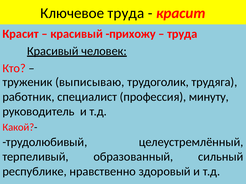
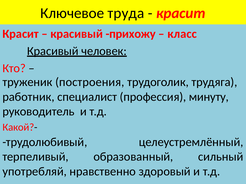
труда: труда -> класс (182, 34)
выписываю: выписываю -> построения (90, 82)
республике: республике -> употребляй (35, 172)
